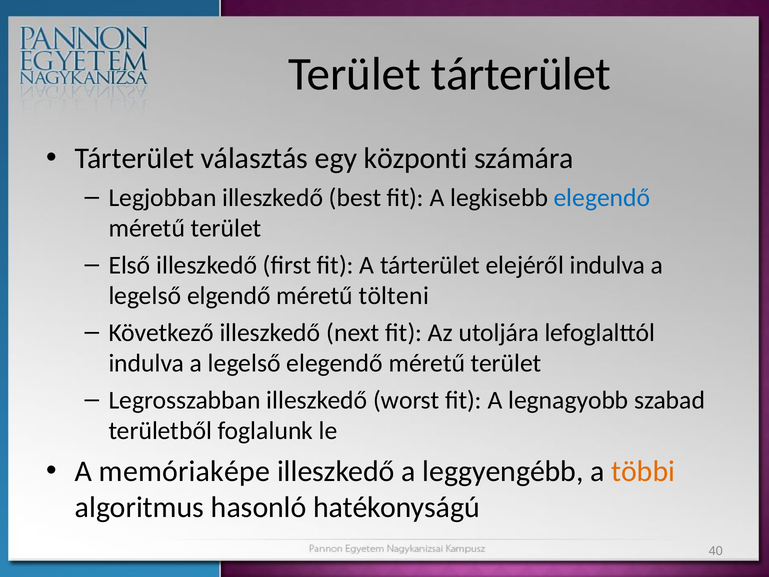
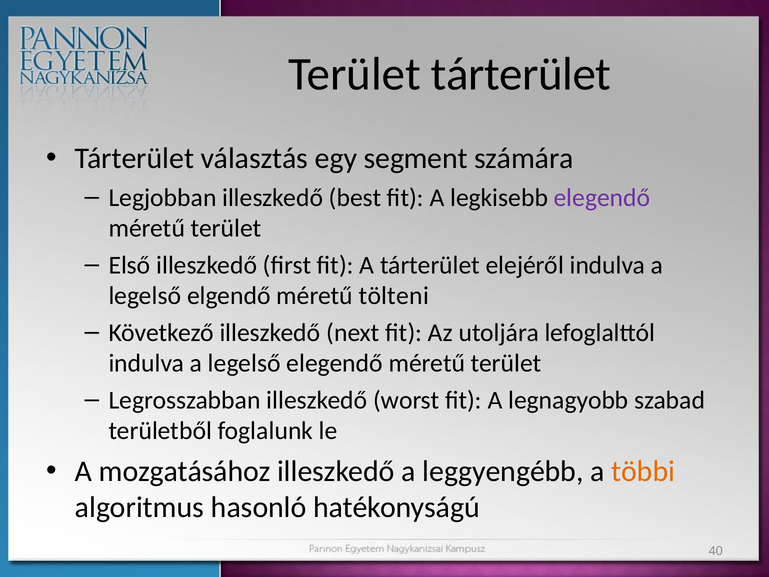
központi: központi -> segment (416, 158)
elegendő colour: blue -> purple (602, 198)
memóriaképe: memóriaképe -> mozgatásához (185, 471)
